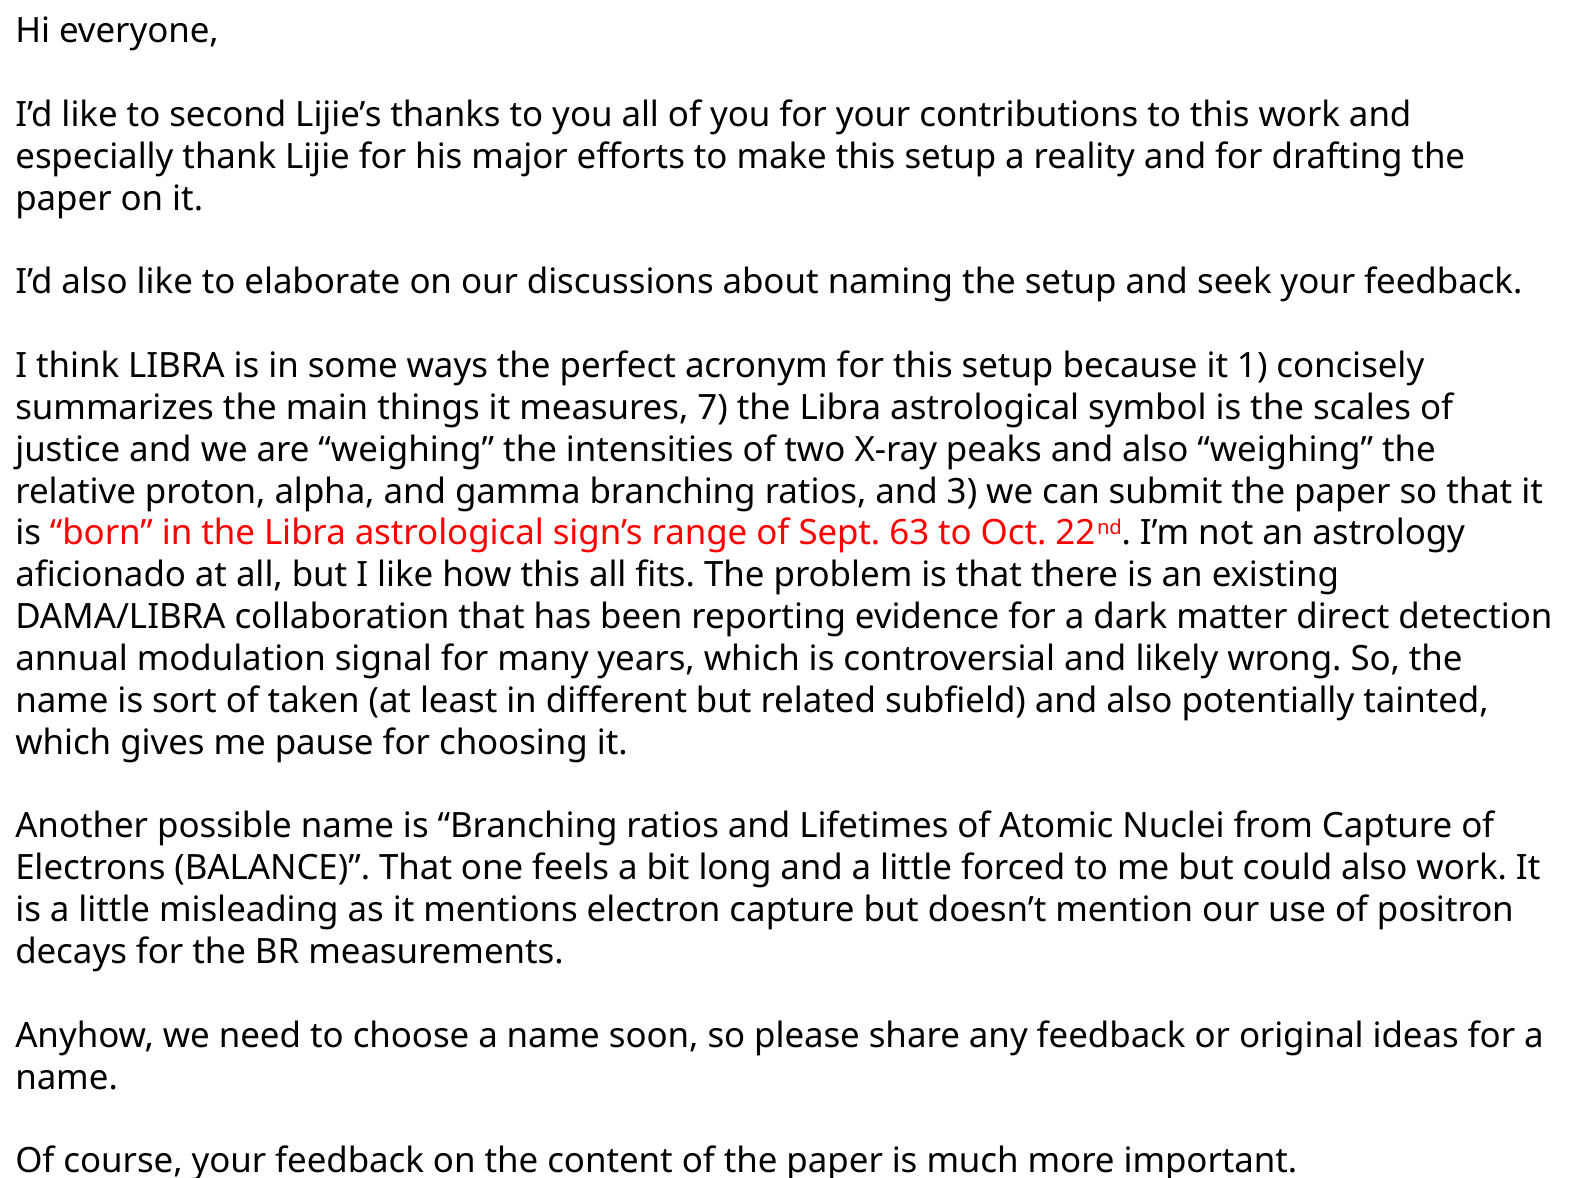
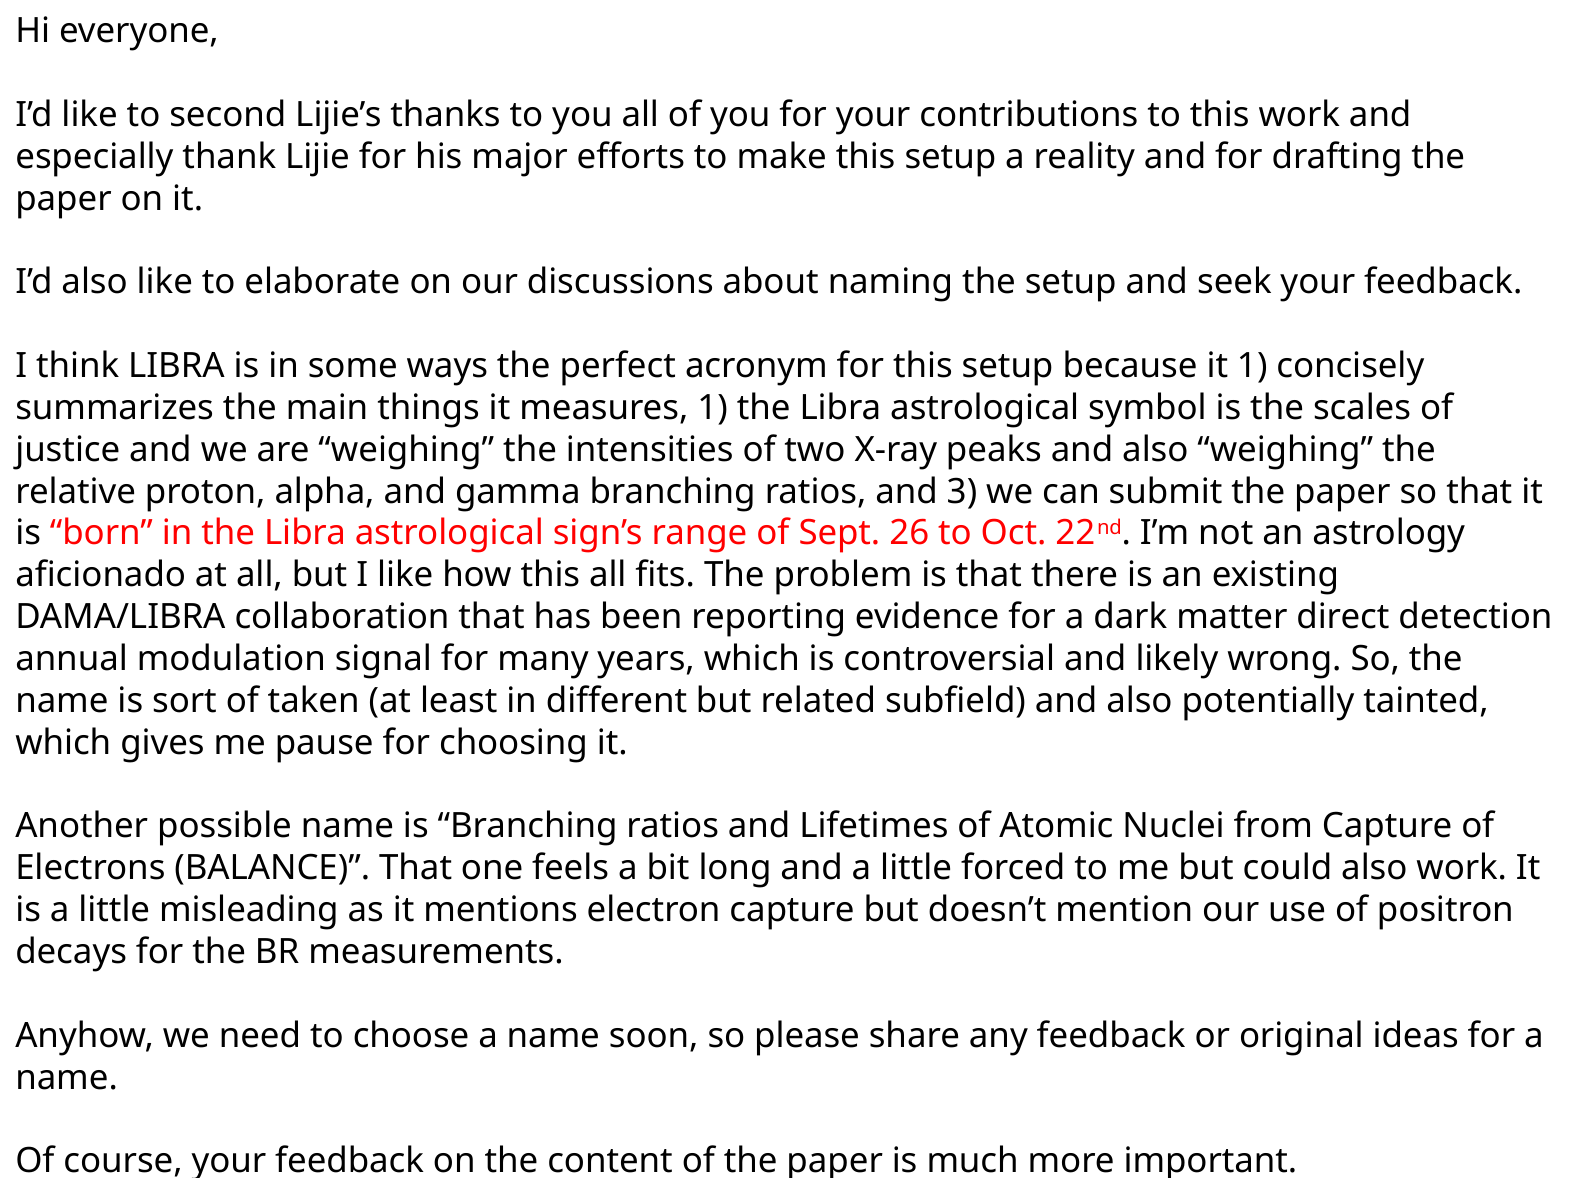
measures 7: 7 -> 1 (713, 408)
63: 63 -> 26 (909, 534)
